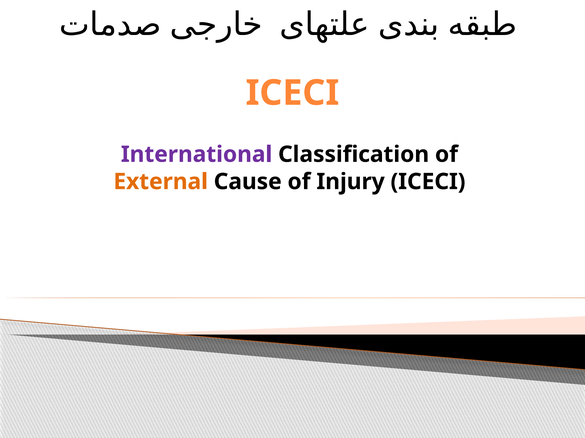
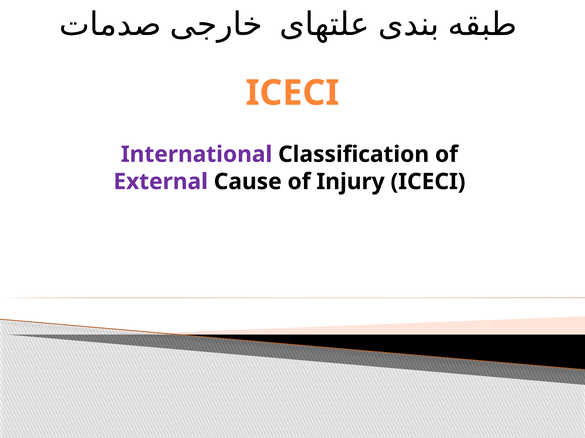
External colour: orange -> purple (161, 182)
